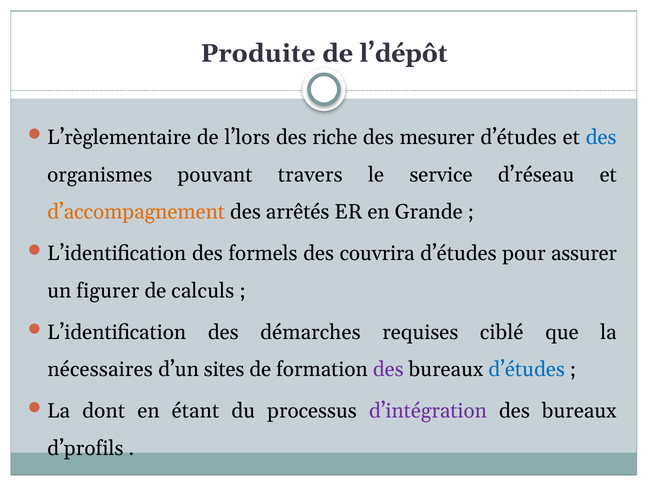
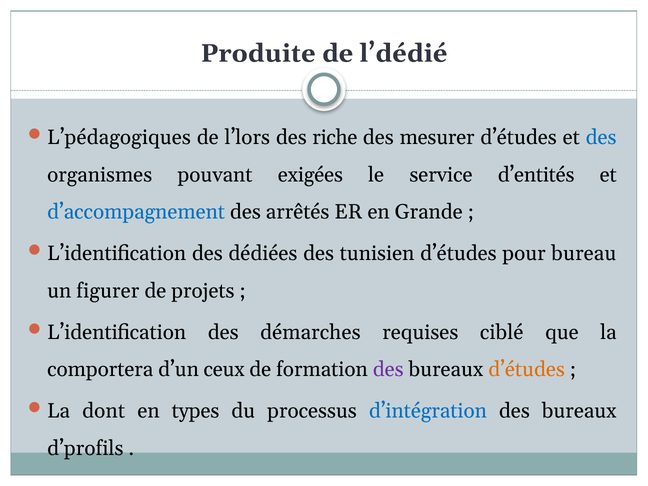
l’dépôt: l’dépôt -> l’dédié (403, 53)
L’règlementaire: L’règlementaire -> L’pédagogiques (119, 138)
travers: travers -> exigées (310, 175)
d’réseau: d’réseau -> d’entités (536, 175)
d’accompagnement colour: orange -> blue (136, 212)
formels: formels -> dédiées (263, 254)
couvrira: couvrira -> tunisien (377, 254)
assurer: assurer -> bureau (584, 254)
calculs: calculs -> projets (203, 291)
nécessaires: nécessaires -> comportera (100, 370)
sites: sites -> ceux (224, 370)
d’études colour: blue -> orange (527, 370)
étant: étant -> types (196, 411)
d’intégration colour: purple -> blue (428, 411)
